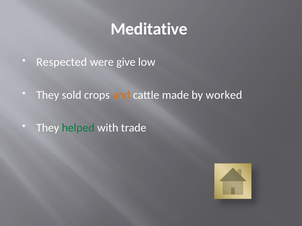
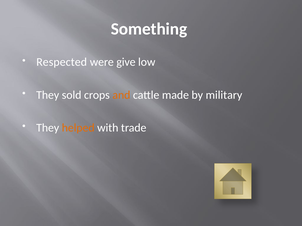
Meditative: Meditative -> Something (149, 29)
worked: worked -> military (224, 95)
helped colour: green -> orange (78, 128)
